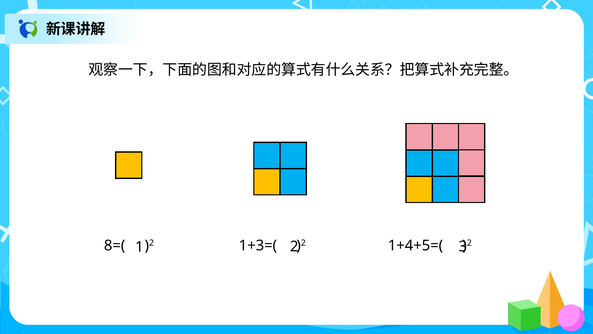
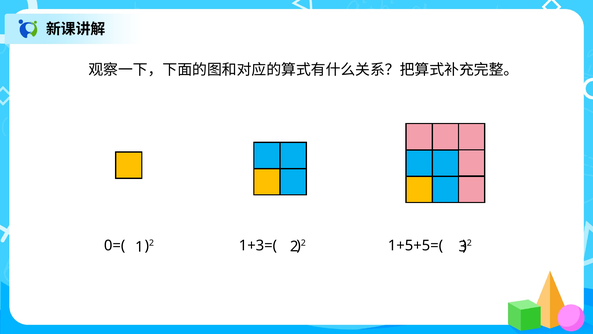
8=(: 8=( -> 0=( (115, 245)
1+4+5=(: 1+4+5=( -> 1+5+5=( (415, 245)
